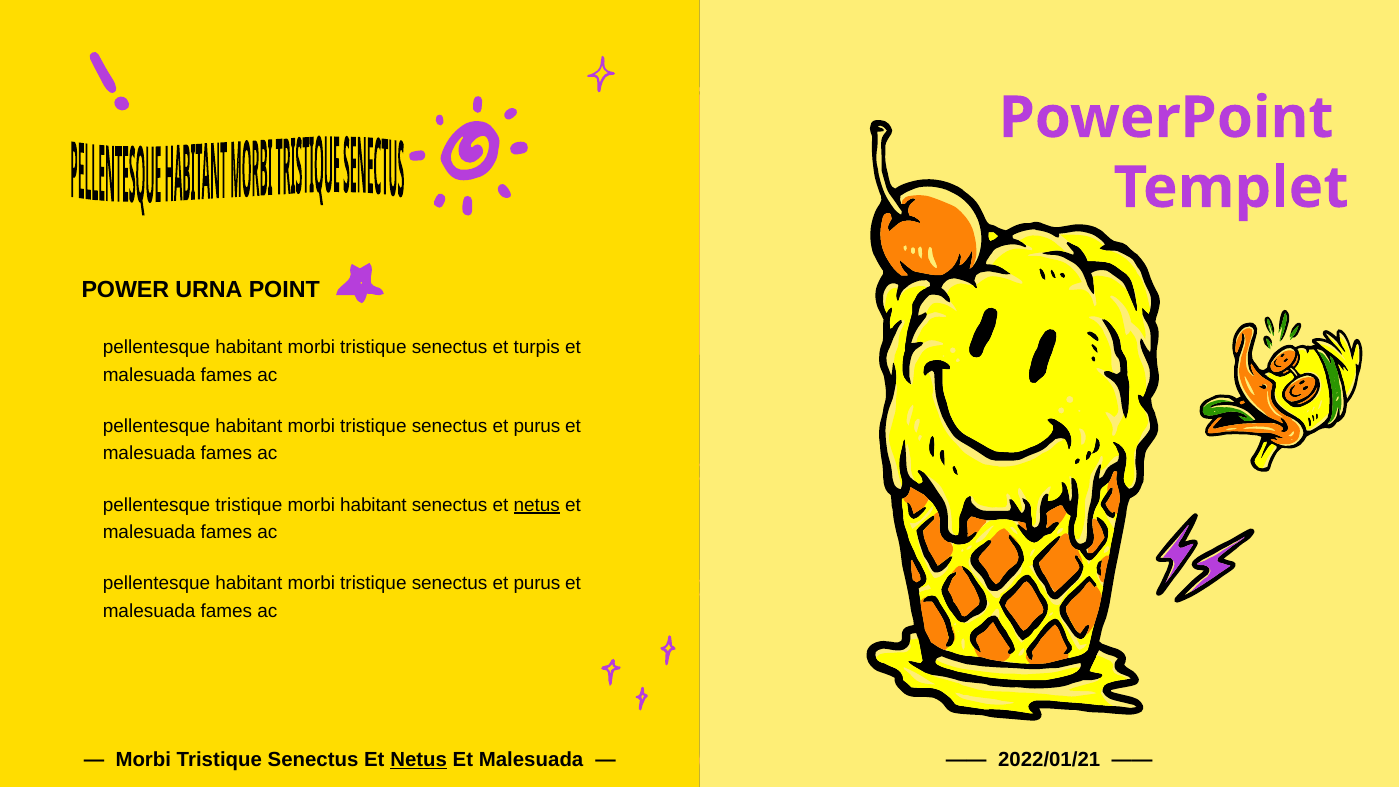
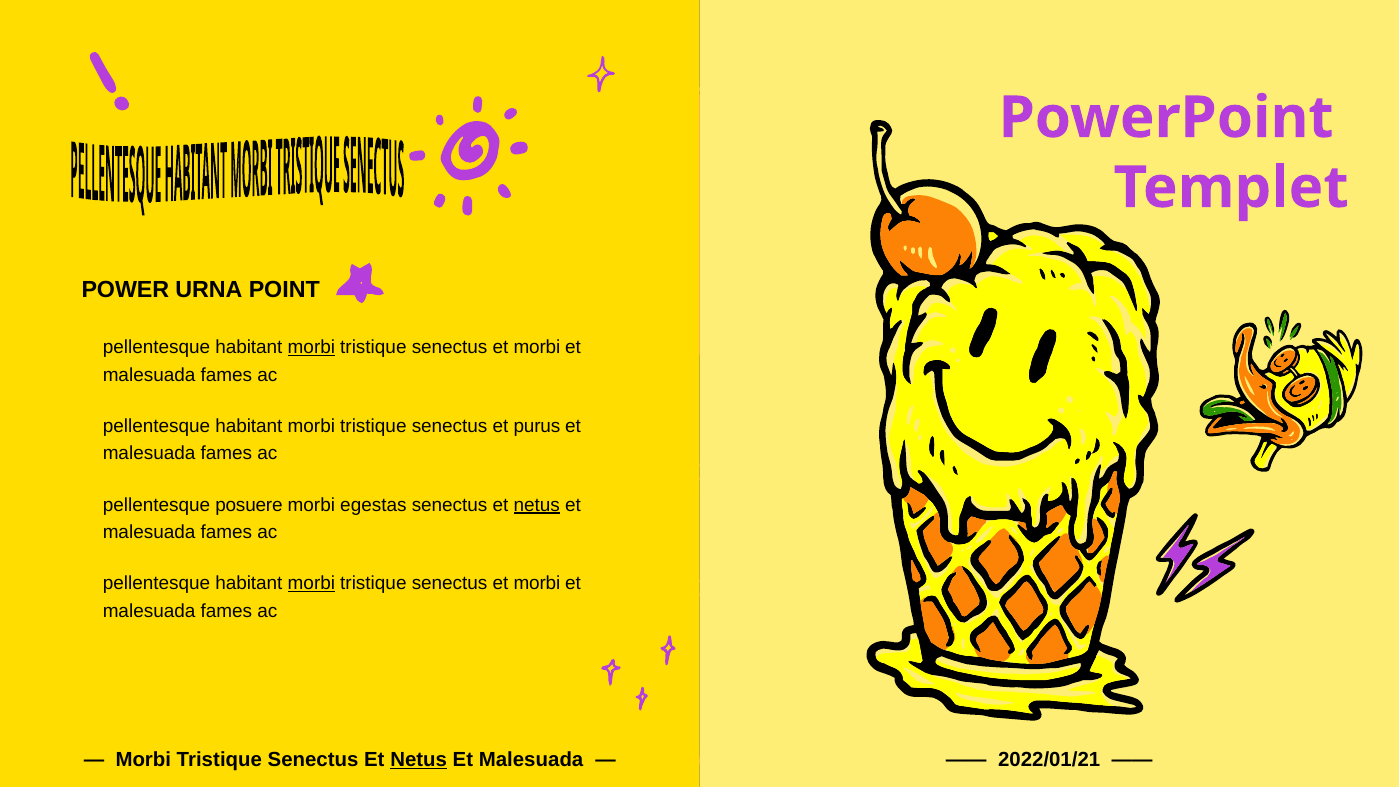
morbi underline: none -> present (311, 347)
turpis: turpis -> morbi (537, 347)
pellentesque tristique: tristique -> posuere (249, 505)
morbi habitant: habitant -> egestas (373, 505)
morbi underline: none -> present (311, 584)
purus: purus -> morbi (537, 584)
